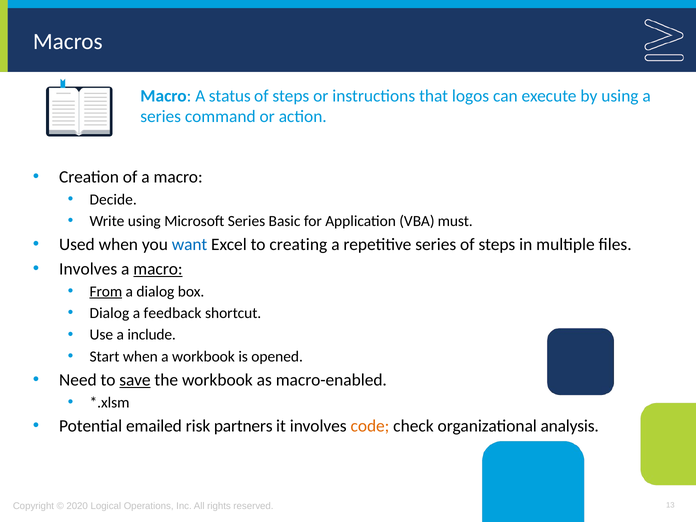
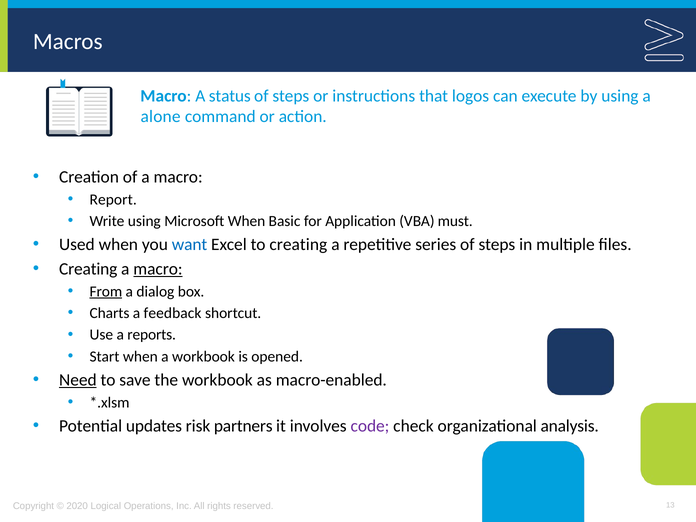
series: series -> alone (161, 117)
Decide: Decide -> Report (113, 200)
Microsoft Series: Series -> When (247, 221)
Involves: Involves -> Creating (88, 269)
Dialog: Dialog -> Charts (110, 313)
include: include -> reports (152, 335)
Need underline: none -> present (78, 380)
save underline: present -> none (135, 380)
emailed: emailed -> updates (154, 426)
code colour: orange -> purple (370, 426)
